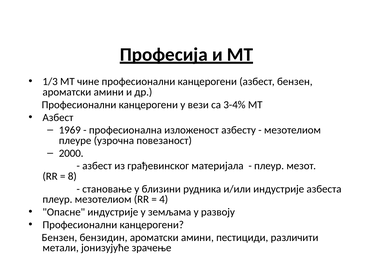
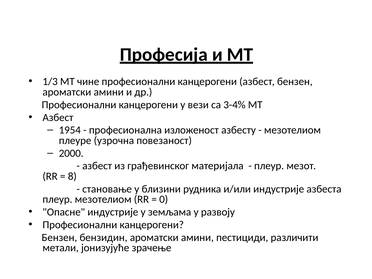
1969: 1969 -> 1954 (70, 130)
4: 4 -> 0 (164, 199)
